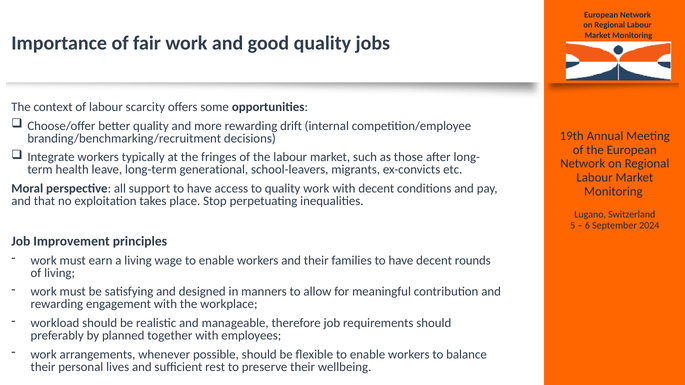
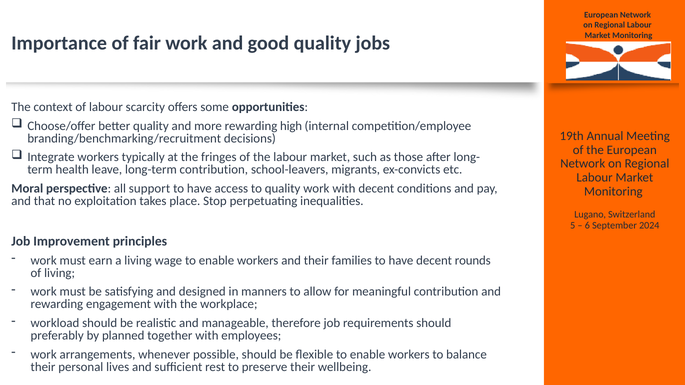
drift: drift -> high (291, 126)
long-term generational: generational -> contribution (214, 170)
